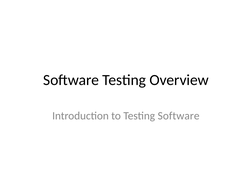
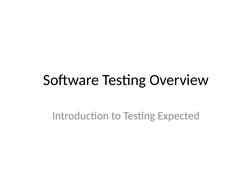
Testing Software: Software -> Expected (179, 116)
